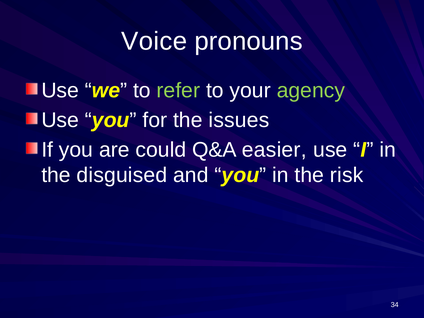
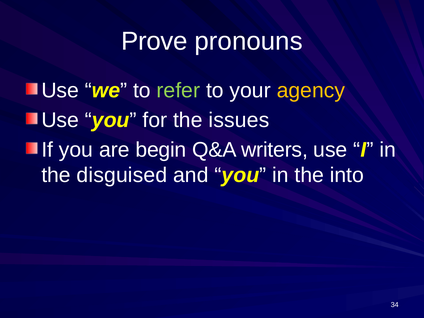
Voice: Voice -> Prove (154, 41)
agency colour: light green -> yellow (311, 91)
could: could -> begin (161, 150)
easier: easier -> writers (275, 150)
risk: risk -> into (347, 175)
